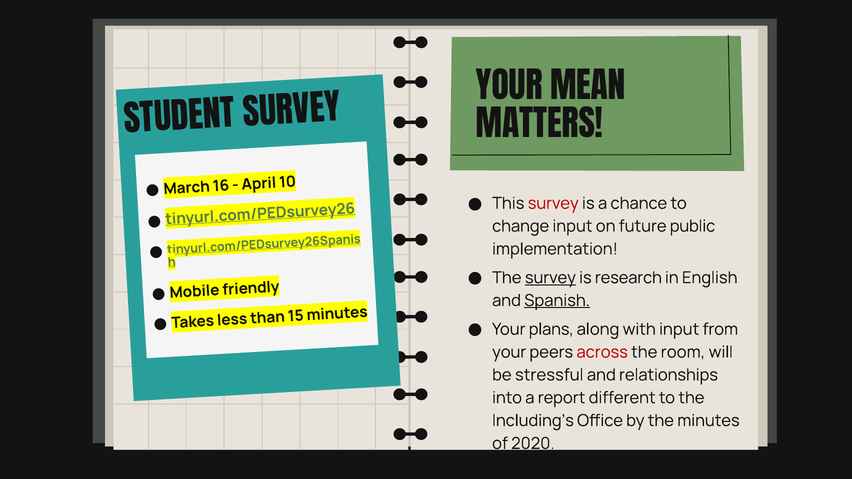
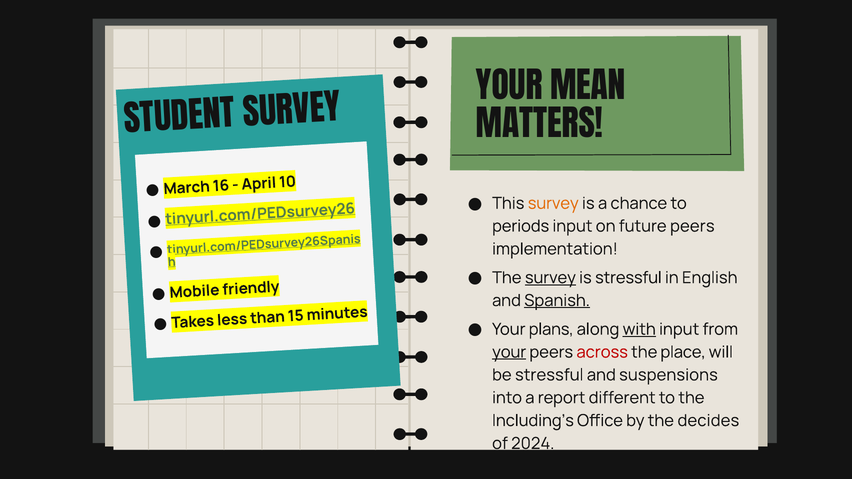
survey colour: red -> orange (553, 203)
change: change -> periods (521, 226)
future public: public -> peers (692, 226)
is research: research -> stressful (628, 278)
with underline: none -> present (639, 329)
your underline: none -> present (509, 352)
room: room -> place (683, 352)
relationships: relationships -> suspensions (668, 375)
the minutes: minutes -> decides (708, 421)
2020: 2020 -> 2024 (533, 444)
